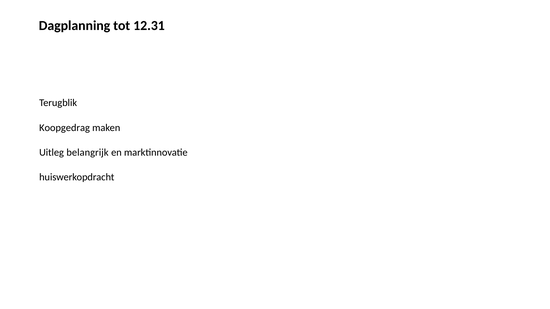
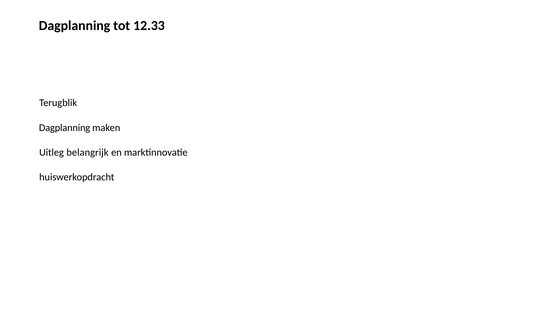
12.31: 12.31 -> 12.33 (149, 26)
Koopgedrag: Koopgedrag -> Dagplanning (65, 128)
